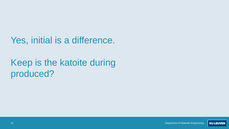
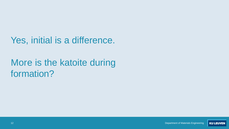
Keep: Keep -> More (22, 63)
produced: produced -> formation (33, 74)
